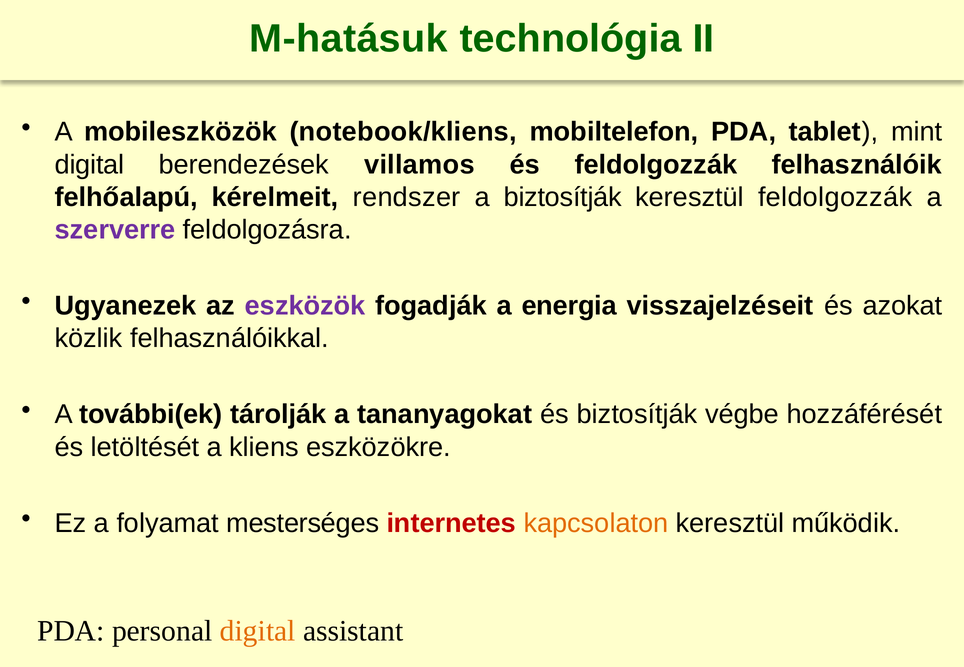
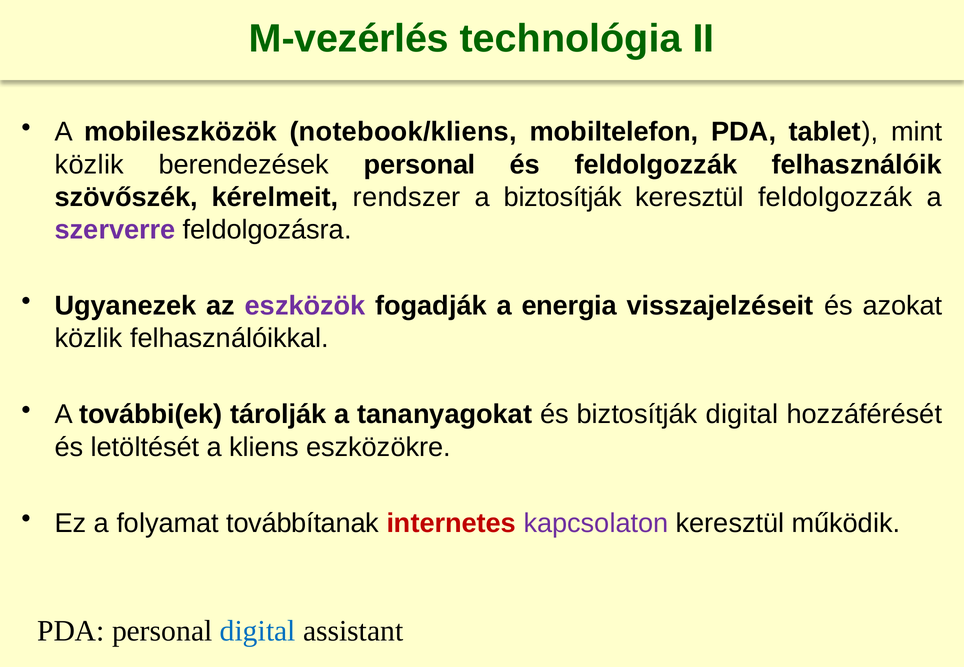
M-hatásuk: M-hatásuk -> M-vezérlés (349, 38)
digital: digital -> közlik (89, 165)
berendezések villamos: villamos -> personal (420, 165)
felhőalapú: felhőalapú -> szövőszék (126, 197)
biztosítják végbe: végbe -> digital (742, 415)
mesterséges: mesterséges -> továbbítanak (303, 523)
kapcsolaton colour: orange -> purple (596, 523)
digital colour: orange -> blue (258, 631)
